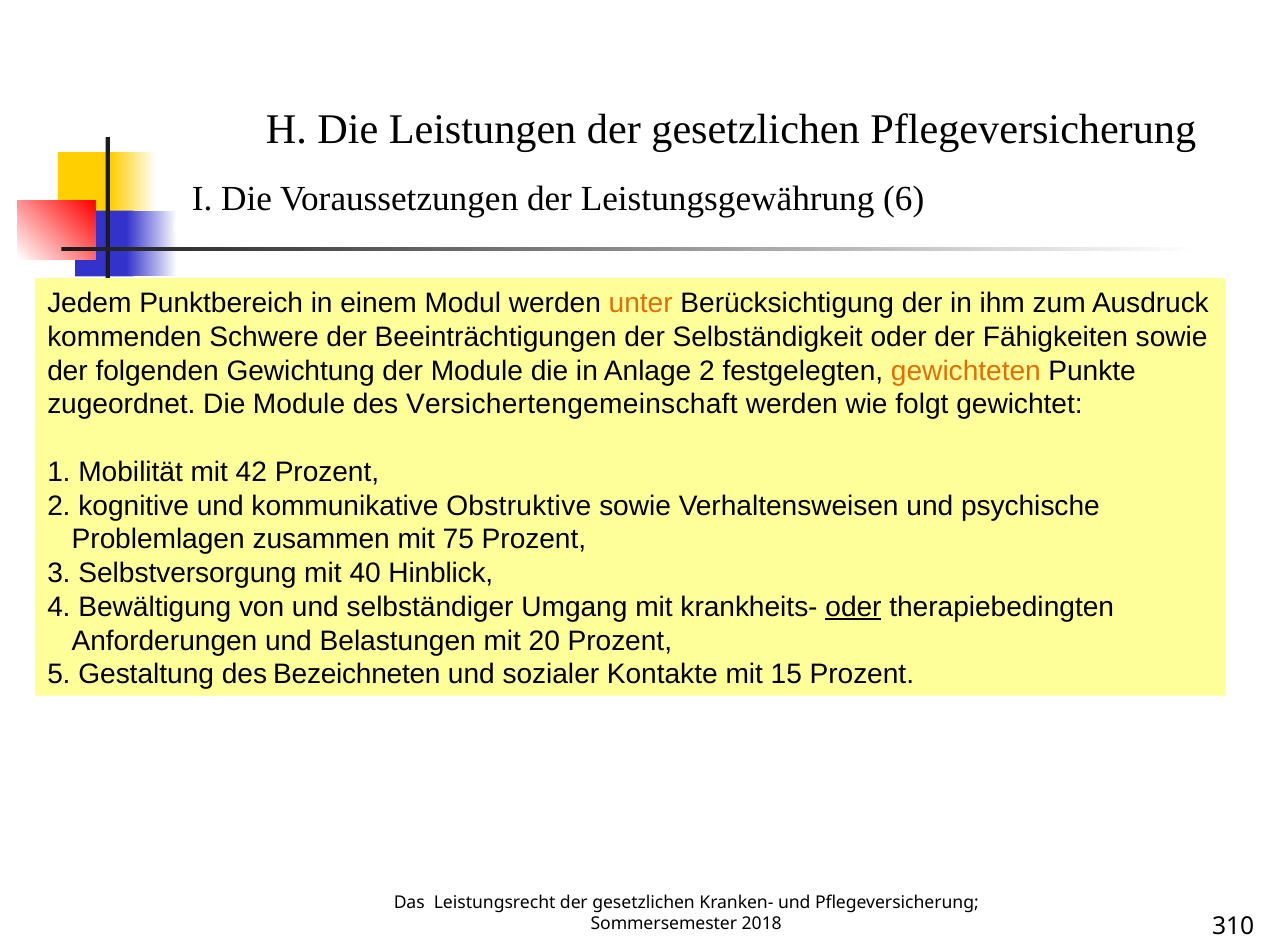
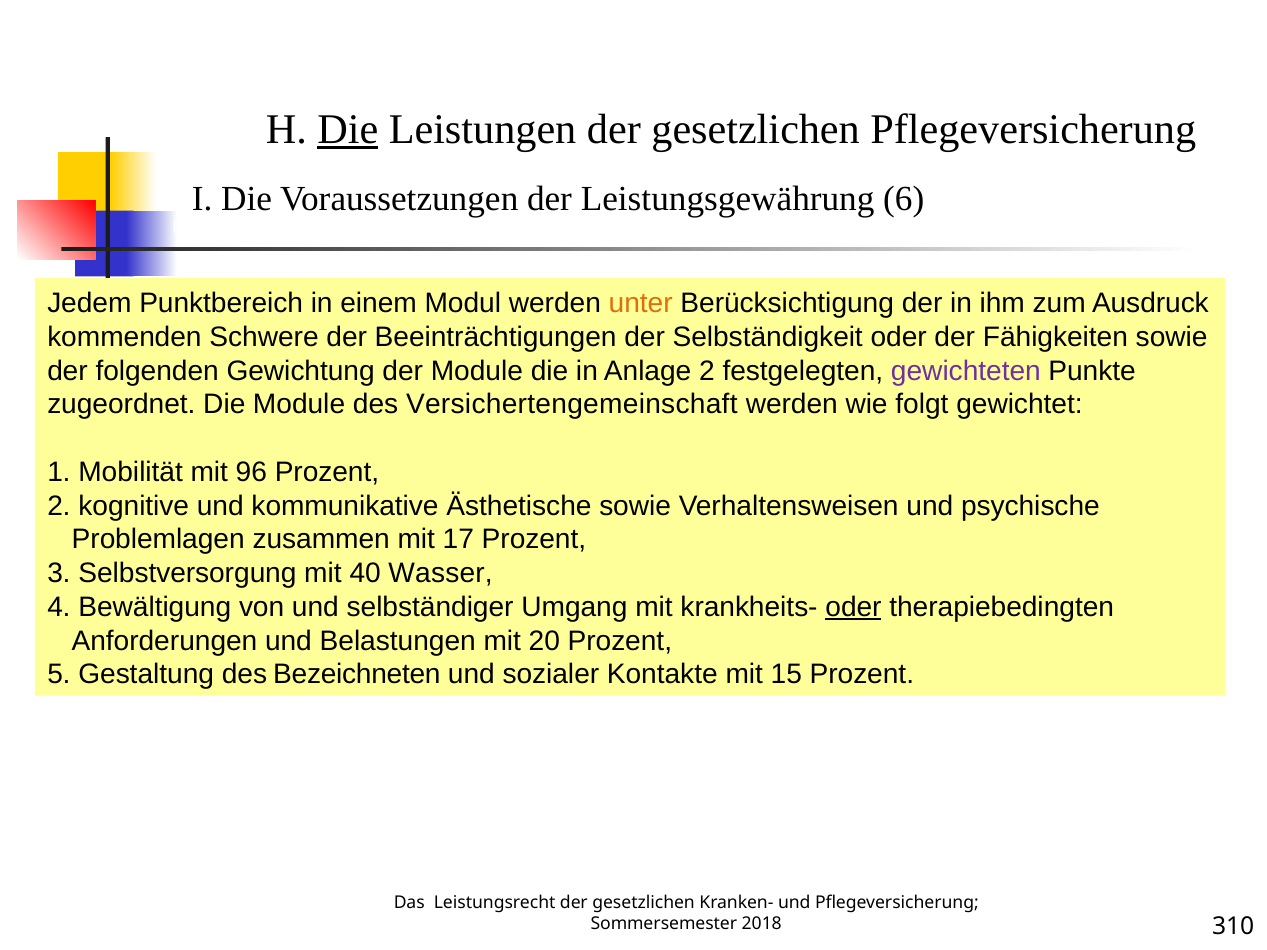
Die underline: none -> present (348, 130)
gewichteten colour: orange -> purple (966, 371)
42: 42 -> 96 (251, 472)
Obstruktive: Obstruktive -> Ästhetische (519, 506)
75: 75 -> 17 (458, 540)
Hinblick: Hinblick -> Wasser (441, 573)
